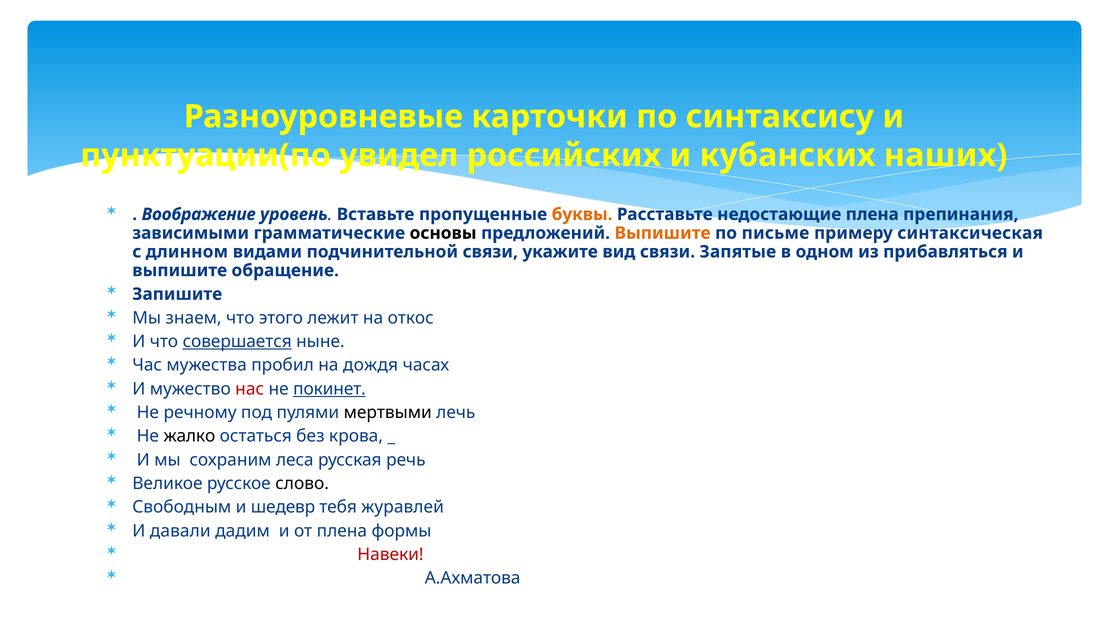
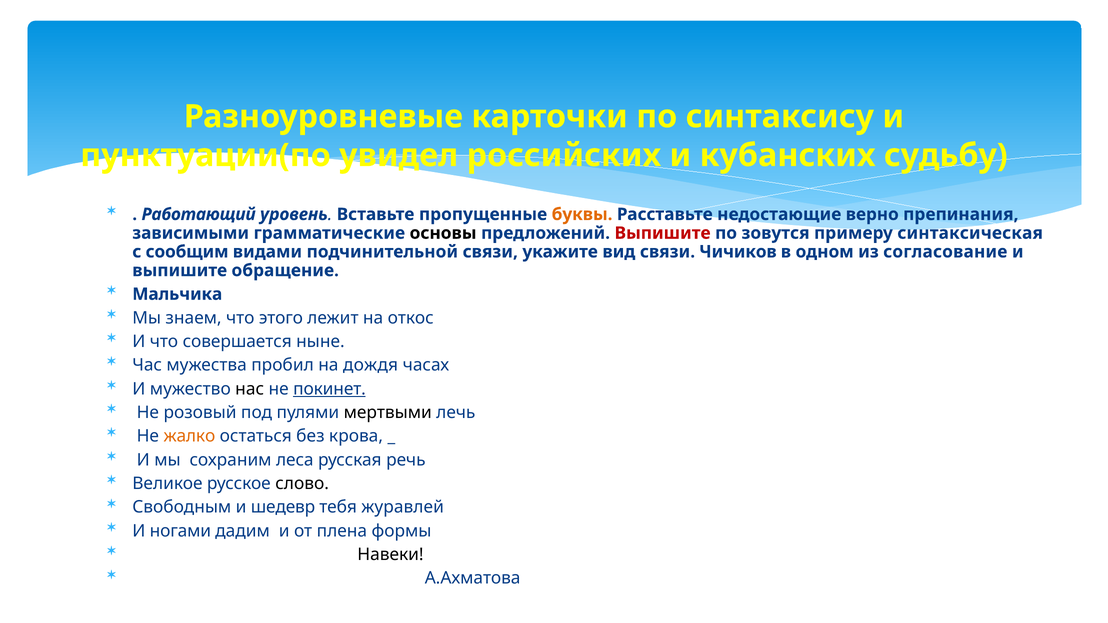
наших: наших -> судьбу (946, 155)
Воображение: Воображение -> Работающий (199, 214)
недостающие плена: плена -> верно (872, 214)
Выпишите colour: orange -> red (663, 233)
письме: письме -> зовутся (776, 233)
длинном: длинном -> сообщим (187, 252)
Запятые: Запятые -> Чичиков (738, 252)
прибавляться: прибавляться -> согласование (945, 252)
Запишите: Запишите -> Мальчика (177, 294)
совершается underline: present -> none (237, 342)
нас colour: red -> black (250, 389)
речному: речному -> розовый (200, 413)
жалко colour: black -> orange (189, 436)
давали: давали -> ногами (180, 531)
Навеки colour: red -> black (390, 555)
